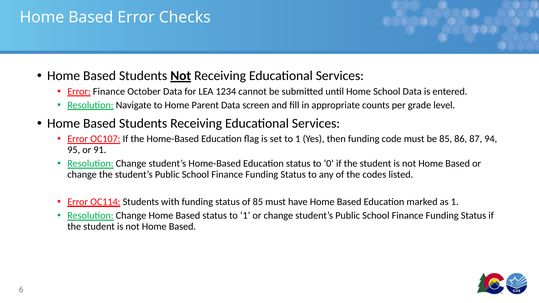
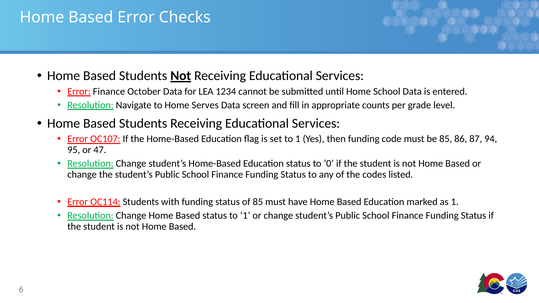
Parent: Parent -> Serves (205, 105)
91: 91 -> 47 (100, 150)
